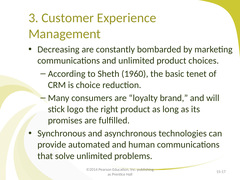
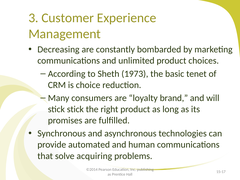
1960: 1960 -> 1973 (135, 74)
stick logo: logo -> stick (75, 109)
solve unlimited: unlimited -> acquiring (94, 156)
